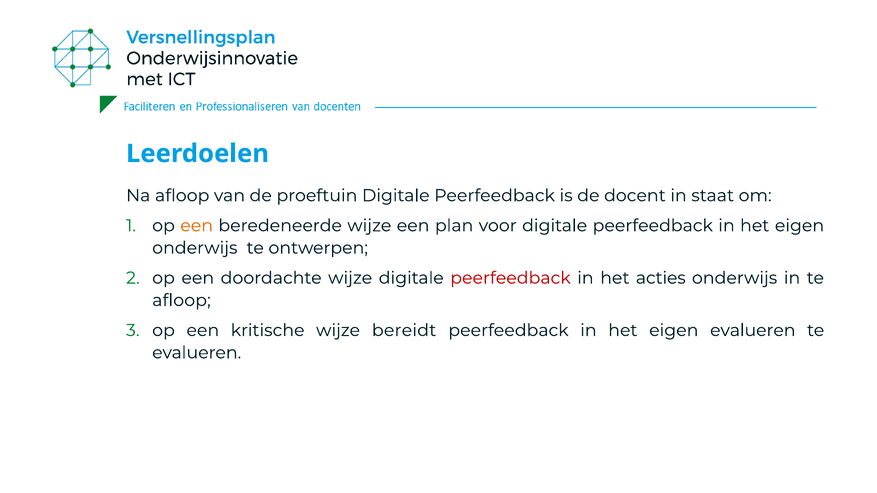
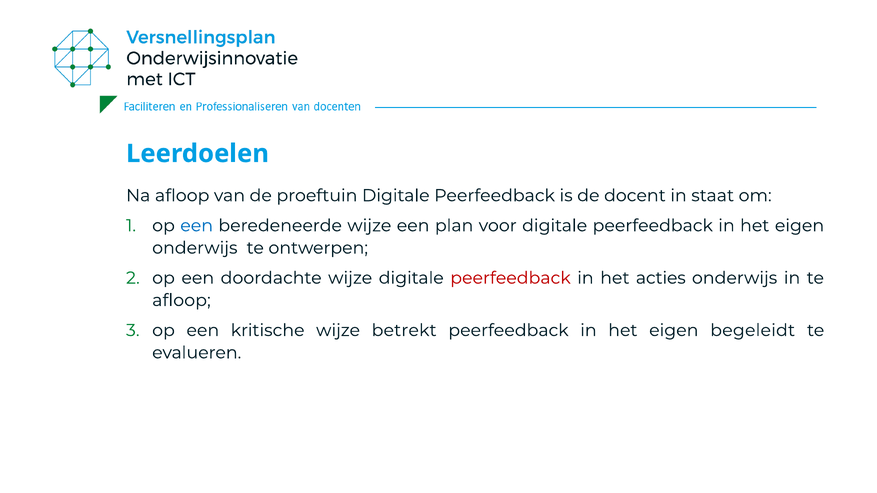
een colour: orange -> blue (197, 226)
bereidt: bereidt -> betrekt (404, 331)
eigen evalueren: evalueren -> begeleidt (753, 331)
